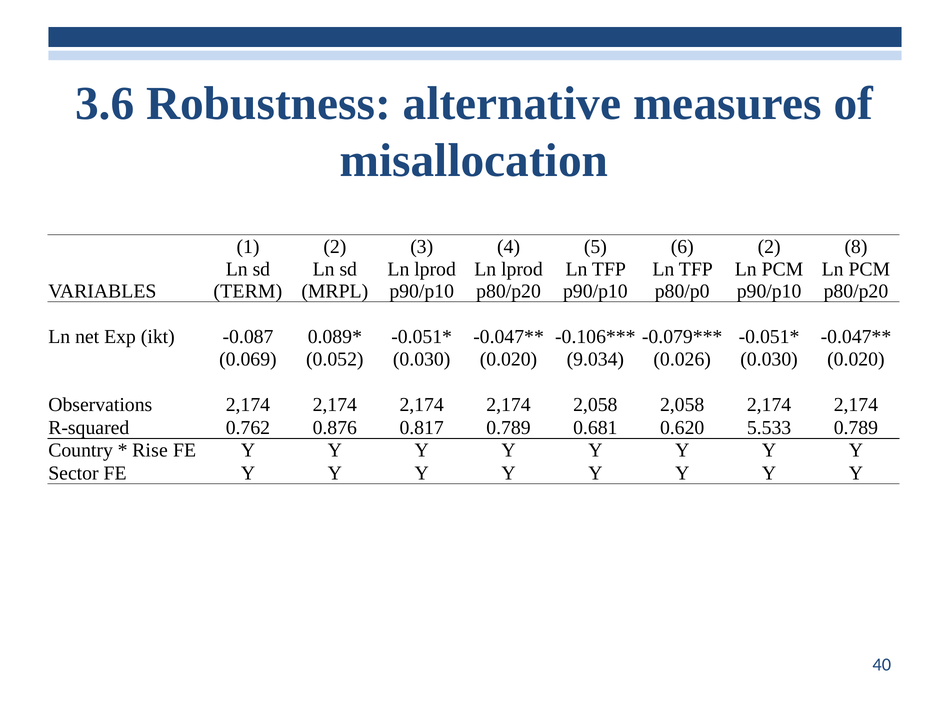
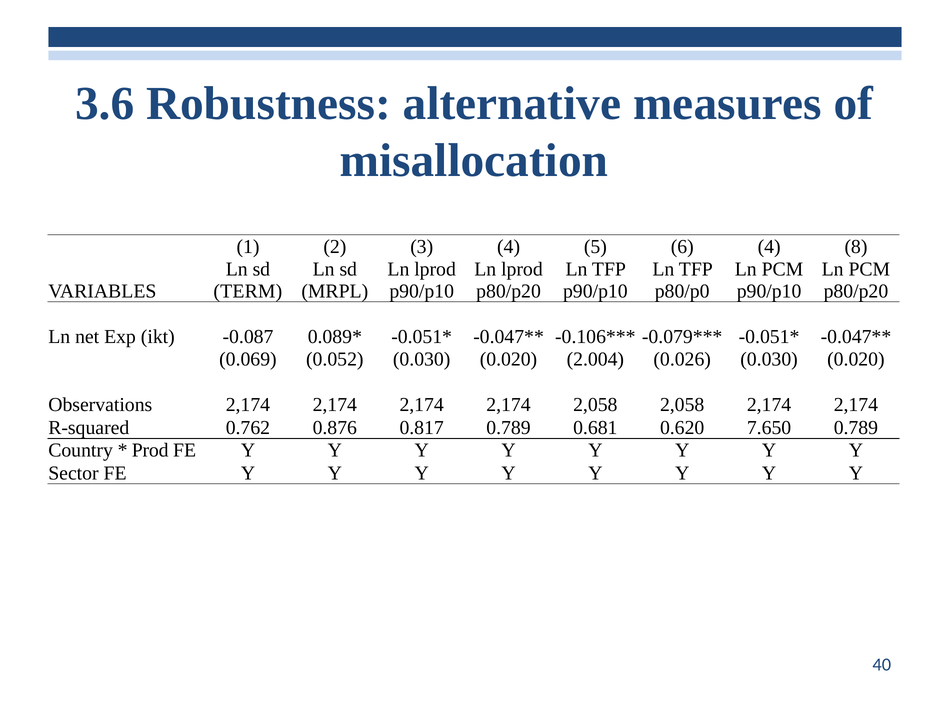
6 2: 2 -> 4 (769, 247)
9.034: 9.034 -> 2.004 (595, 359)
5.533: 5.533 -> 7.650 (769, 428)
Rise: Rise -> Prod (150, 450)
